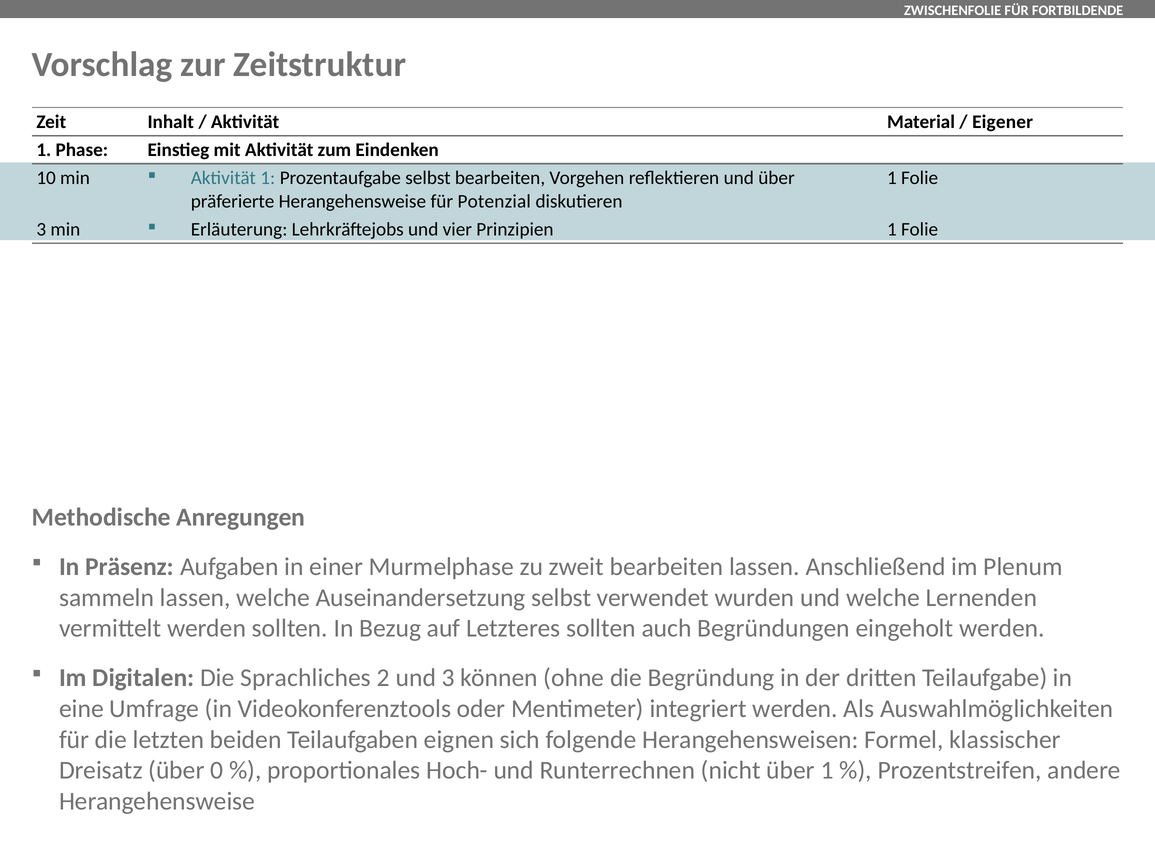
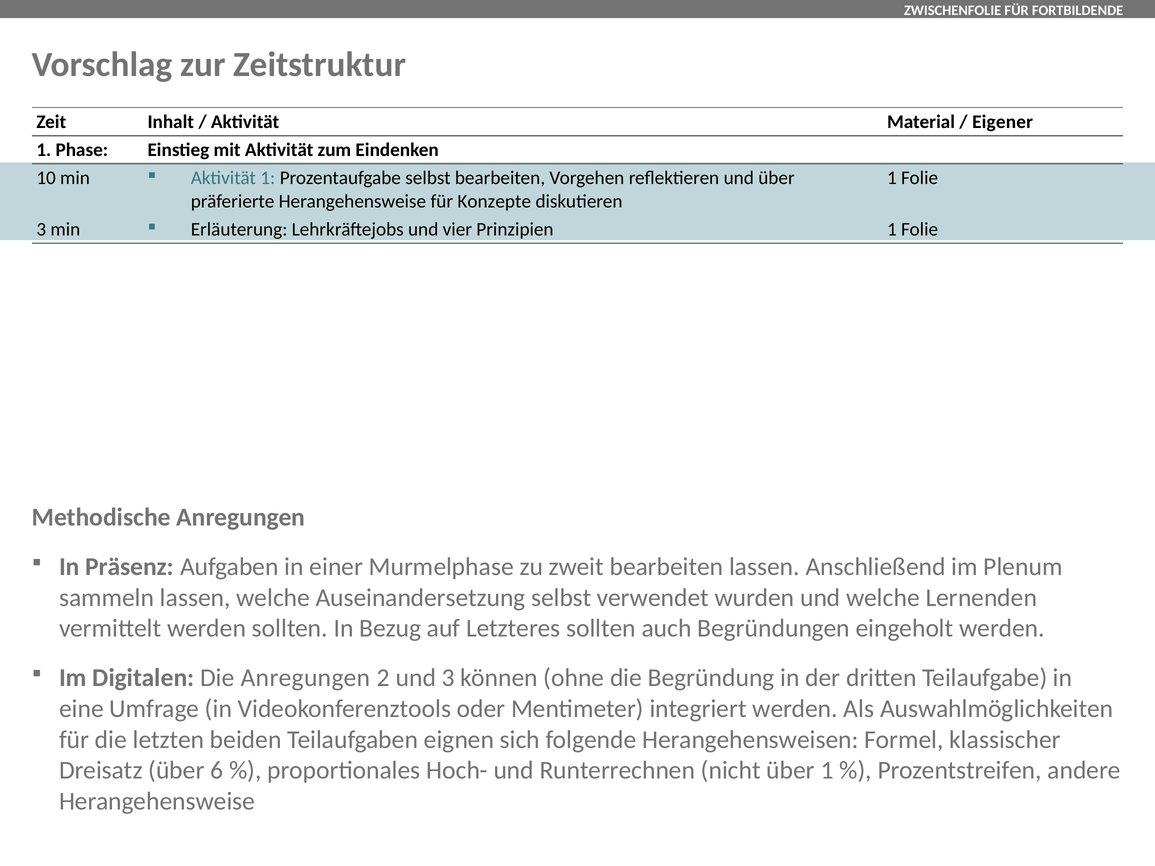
Potenzial: Potenzial -> Konzepte (494, 201)
Die Sprachliches: Sprachliches -> Anregungen (306, 678)
0: 0 -> 6 (217, 771)
